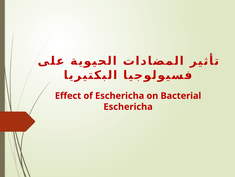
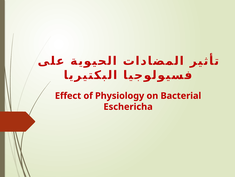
of Eschericha: Eschericha -> Physiology (120, 95)
